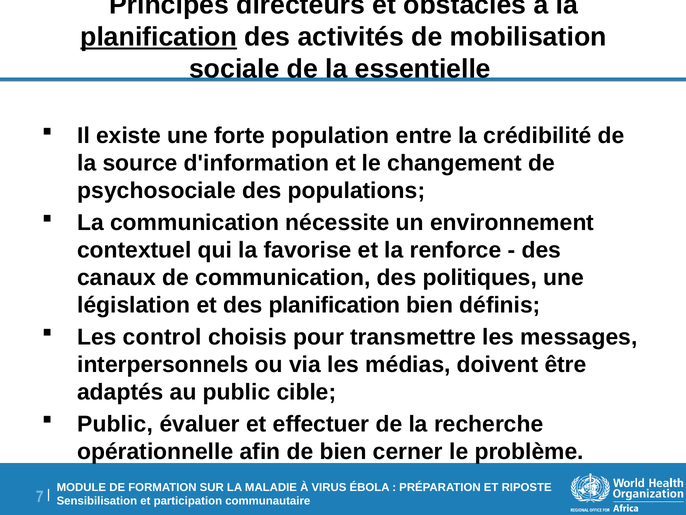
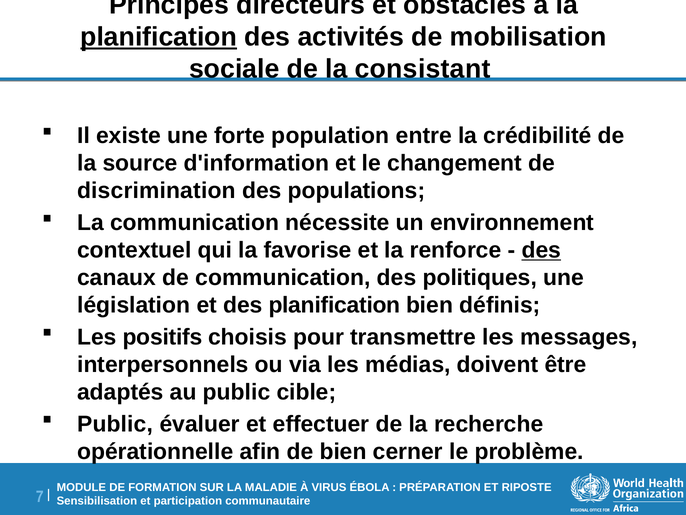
essentielle: essentielle -> consistant (423, 69)
psychosociale: psychosociale -> discrimination (156, 190)
des underline: none -> present (541, 250)
control: control -> positifs (162, 337)
